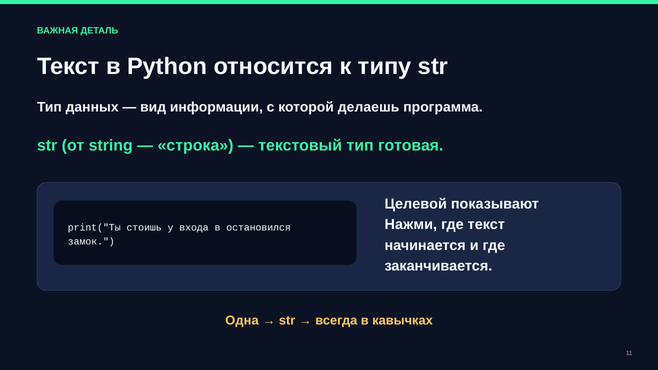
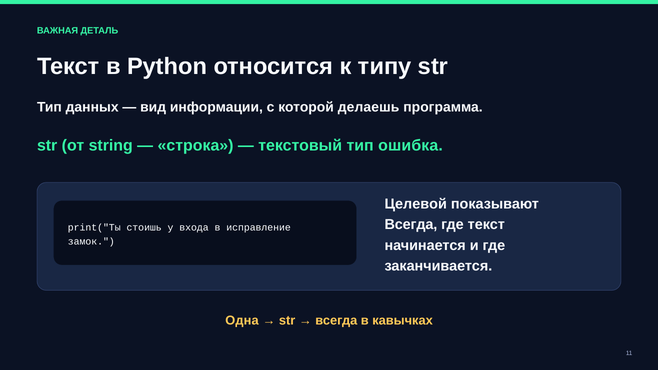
готовая: готовая -> ошибка (411, 146)
Нажми: Нажми -> Всегда (411, 225)
остановился: остановился -> исправление (259, 228)
